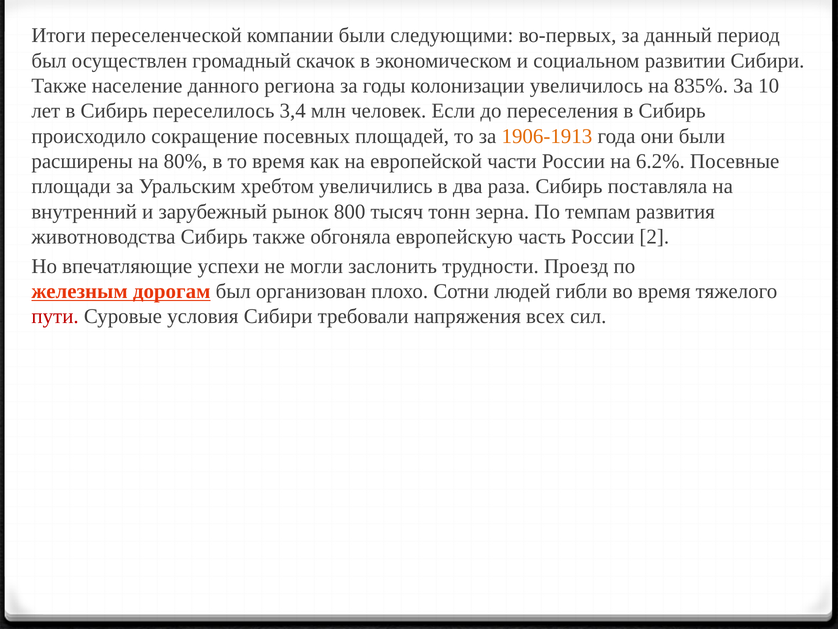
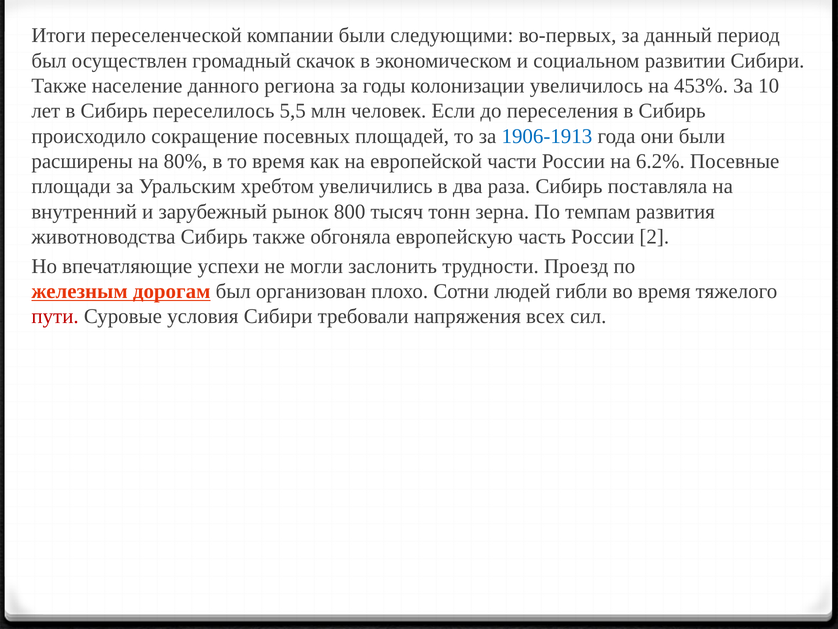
835%: 835% -> 453% (701, 86)
3,4: 3,4 -> 5,5 (293, 111)
1906-1913 colour: orange -> blue (547, 136)
